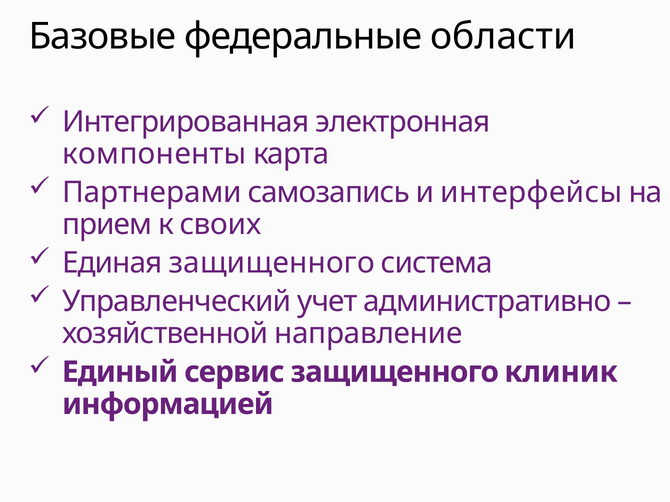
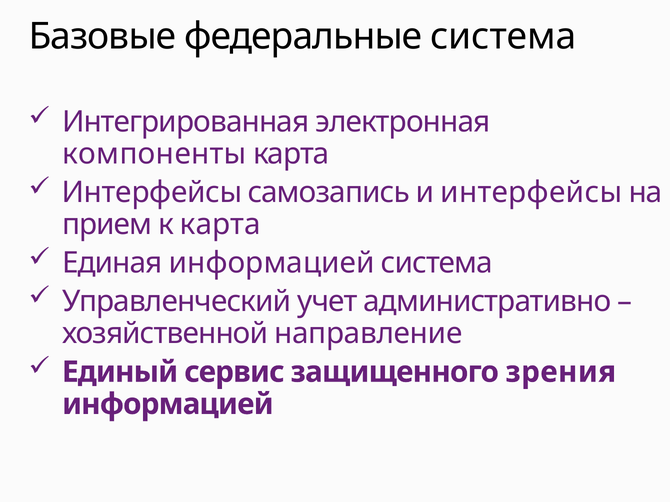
федеральные области: области -> система (503, 37)
Партнерами: Партнерами -> Интерфейсы (152, 193)
к своих: своих -> карта (220, 225)
Единая защищенного: защищенного -> информацией (272, 263)
клиник: клиник -> зрения (561, 372)
